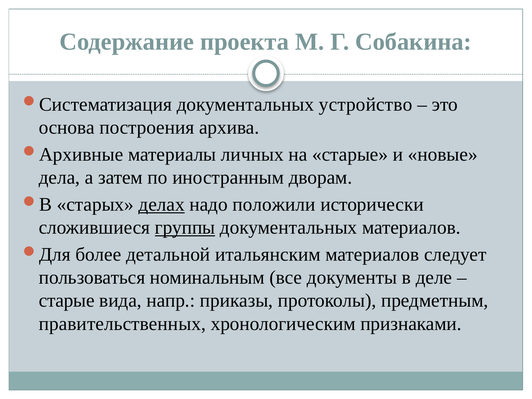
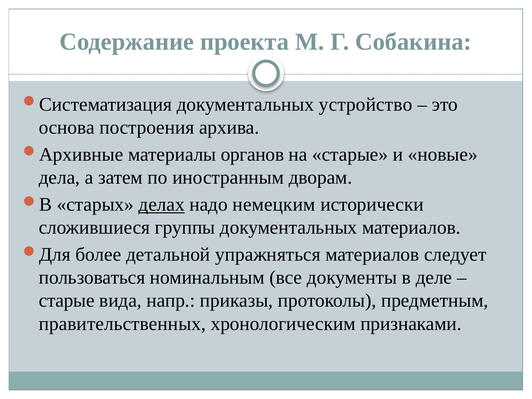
личных: личных -> органов (252, 154)
положили: положили -> немецким (274, 204)
группы underline: present -> none (185, 228)
итальянским: итальянским -> упражняться (268, 255)
